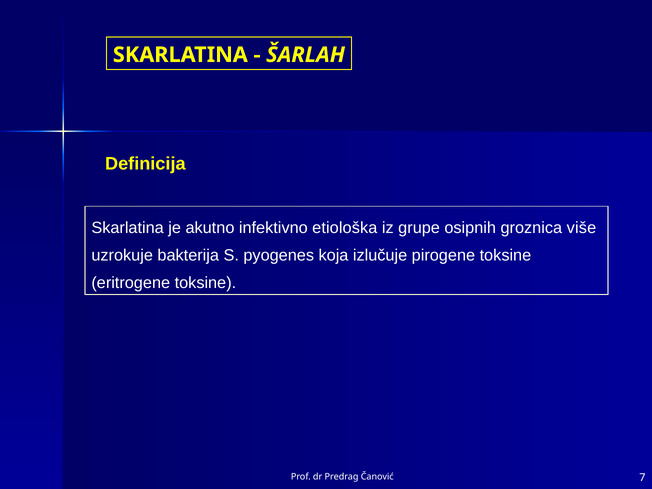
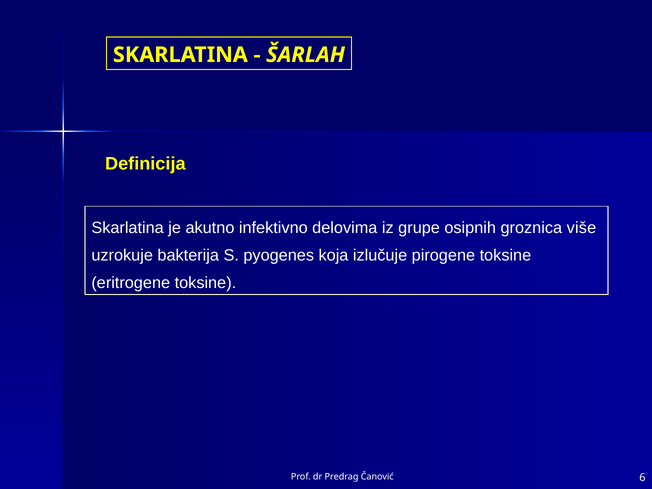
etiološka: etiološka -> delovima (345, 228)
7: 7 -> 6 (642, 478)
